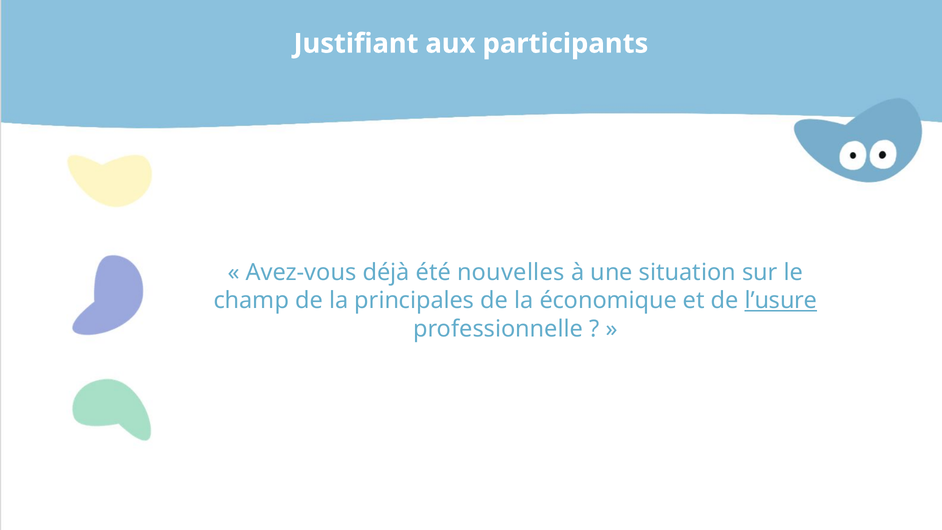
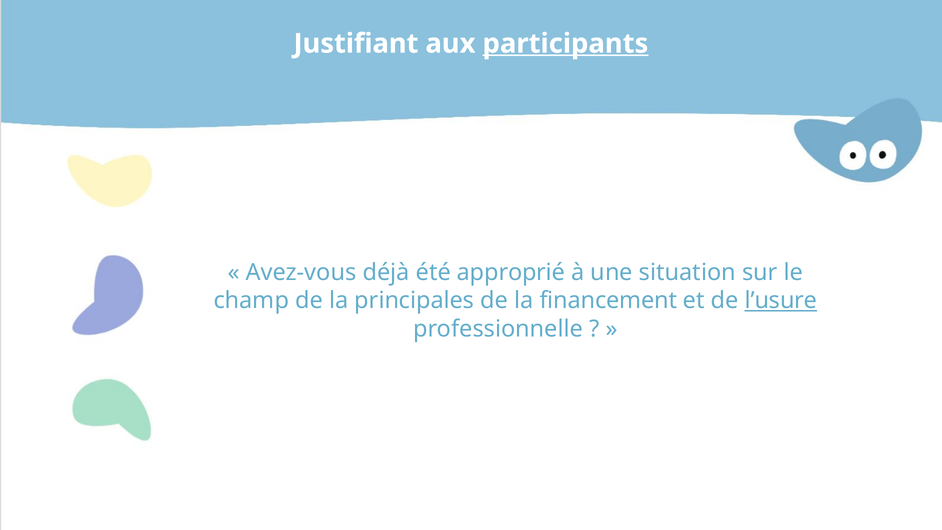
participants underline: none -> present (565, 44)
nouvelles: nouvelles -> approprié (511, 272)
économique: économique -> financement (608, 300)
